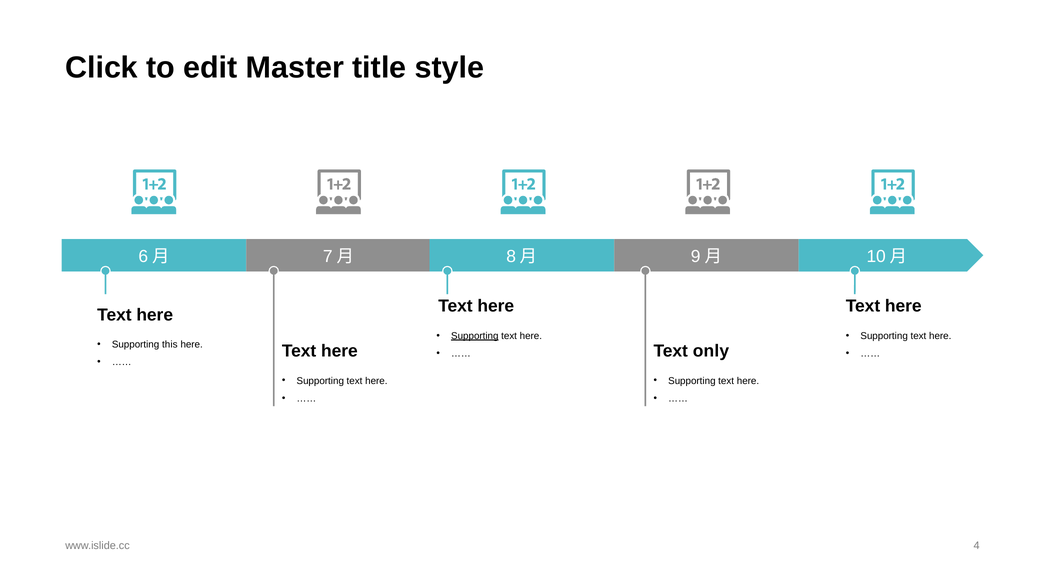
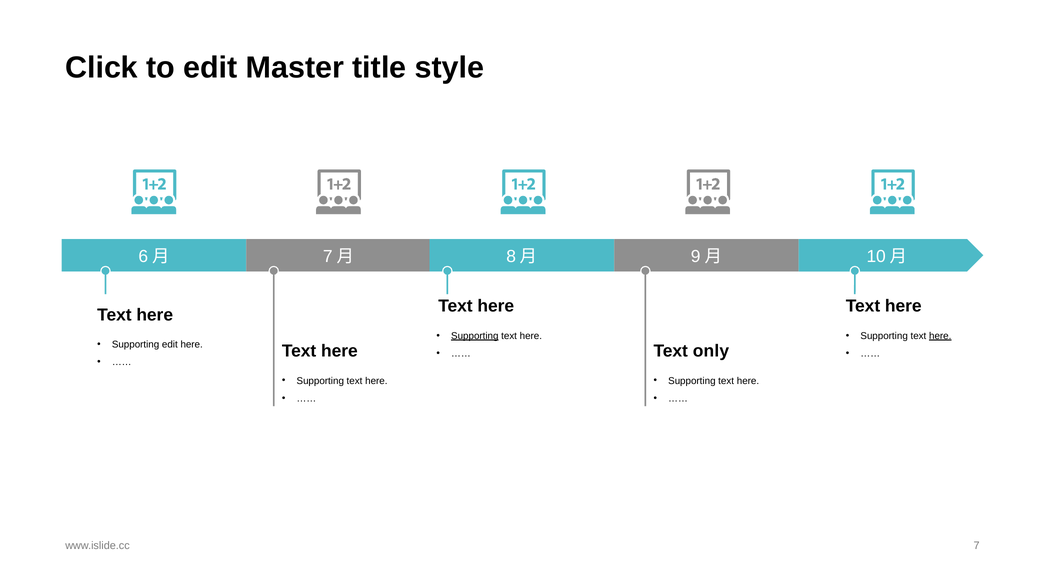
here underline: none -> present (940, 336)
Supporting this: this -> edit (170, 344)
4: 4 -> 7 (977, 546)
